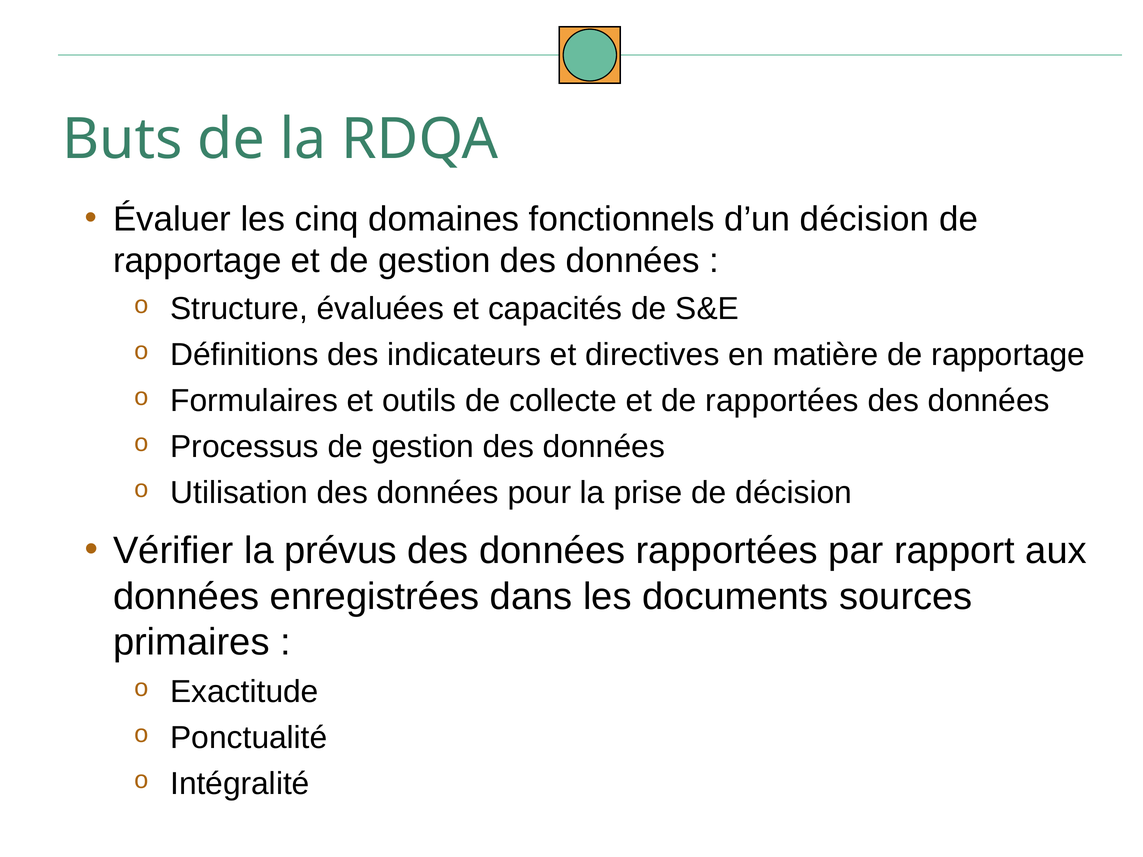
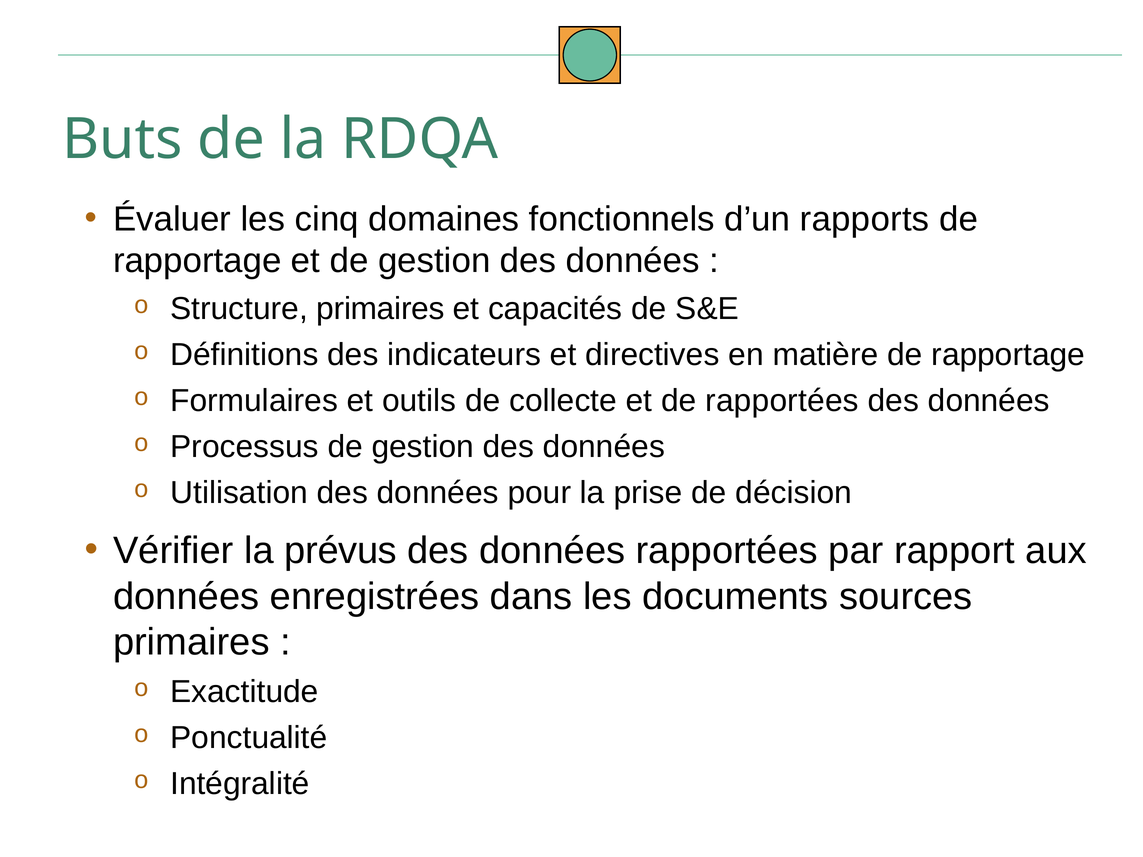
d’un décision: décision -> rapports (865, 219)
Structure évaluées: évaluées -> primaires (381, 309)
